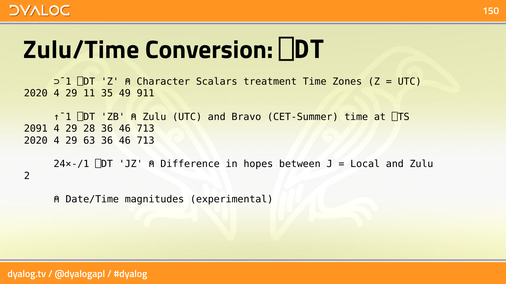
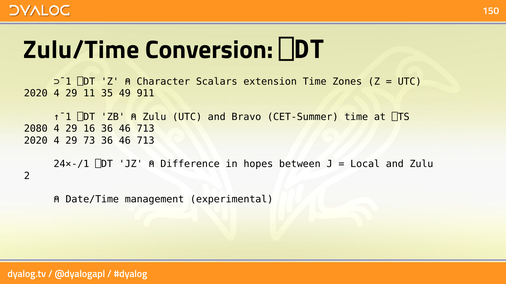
treatment: treatment -> extension (270, 82)
2091: 2091 -> 2080 (36, 129)
28: 28 -> 16 (89, 129)
63: 63 -> 73 (89, 141)
magnitudes: magnitudes -> management (155, 200)
